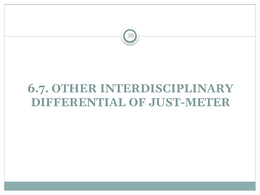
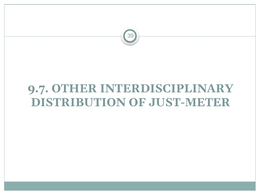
6.7: 6.7 -> 9.7 (38, 89)
DIFFERENTIAL: DIFFERENTIAL -> DISTRIBUTION (78, 102)
